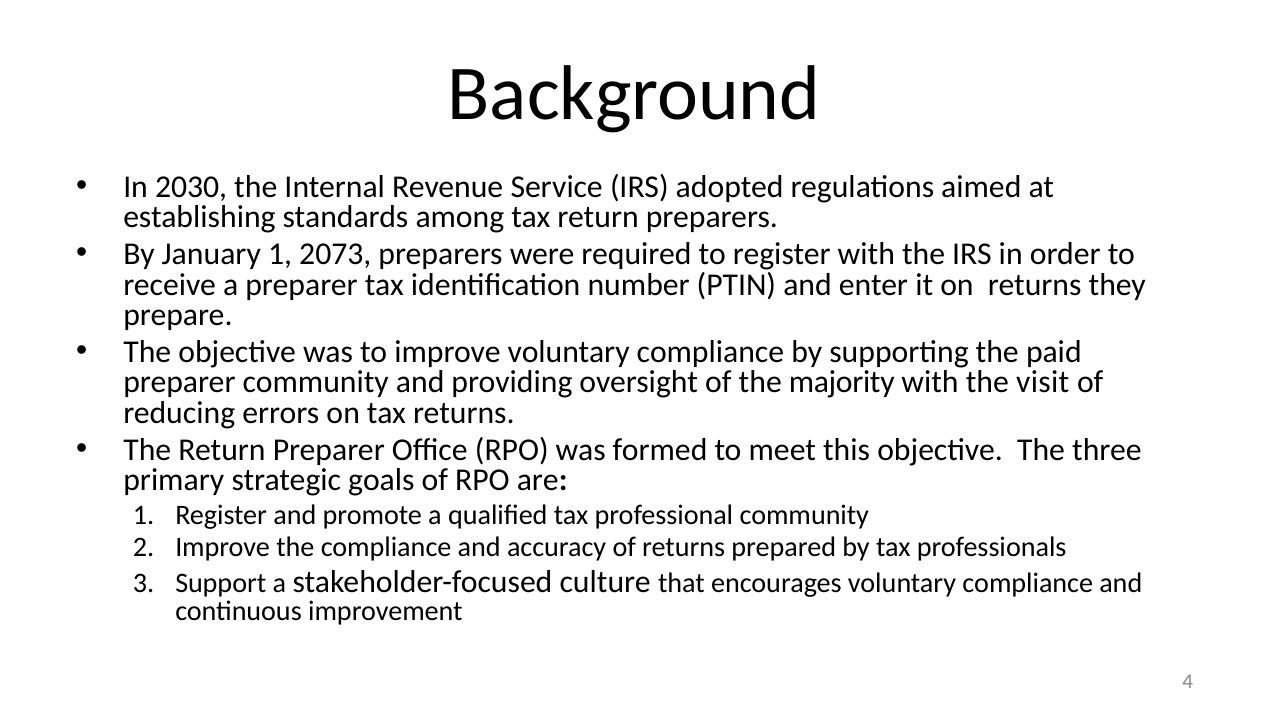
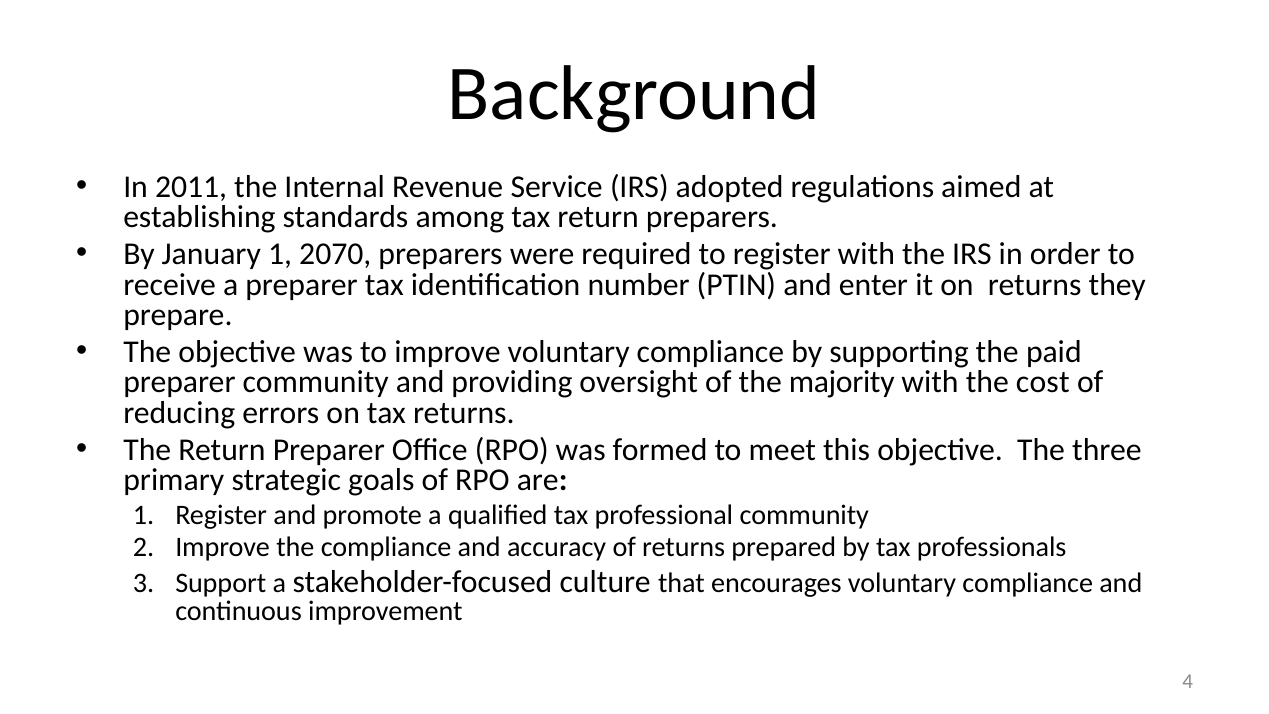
2030: 2030 -> 2011 (191, 187)
2073: 2073 -> 2070 (335, 254)
visit: visit -> cost (1043, 382)
